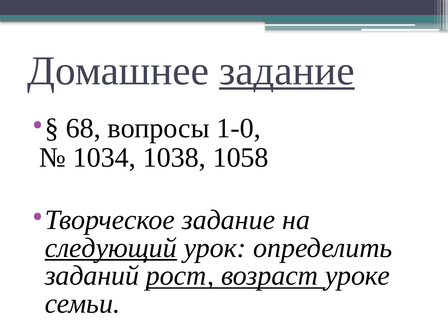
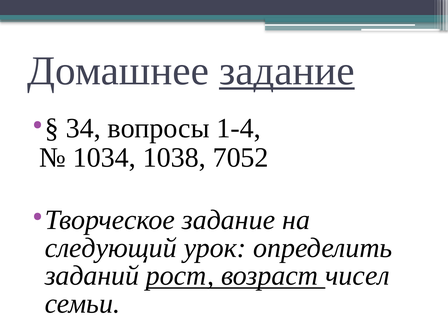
68: 68 -> 34 (83, 128)
1-0: 1-0 -> 1-4 (239, 128)
1058: 1058 -> 7052 (241, 158)
следующий underline: present -> none (111, 248)
уроке: уроке -> чисел (357, 276)
